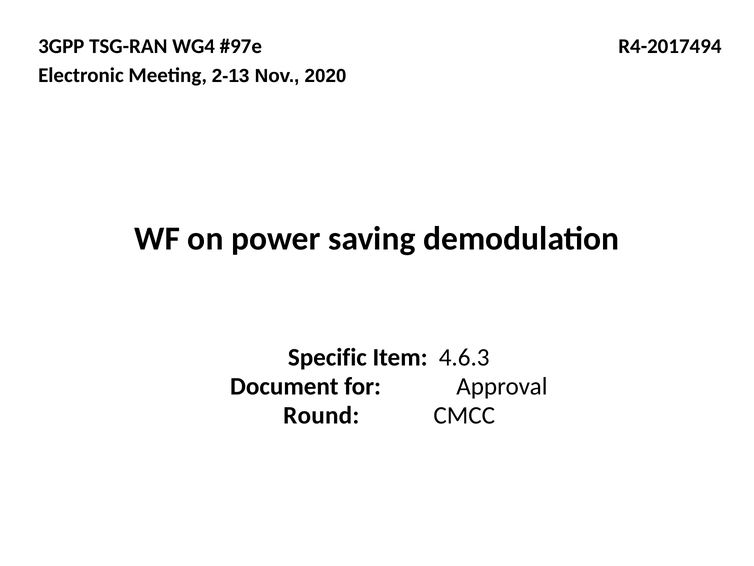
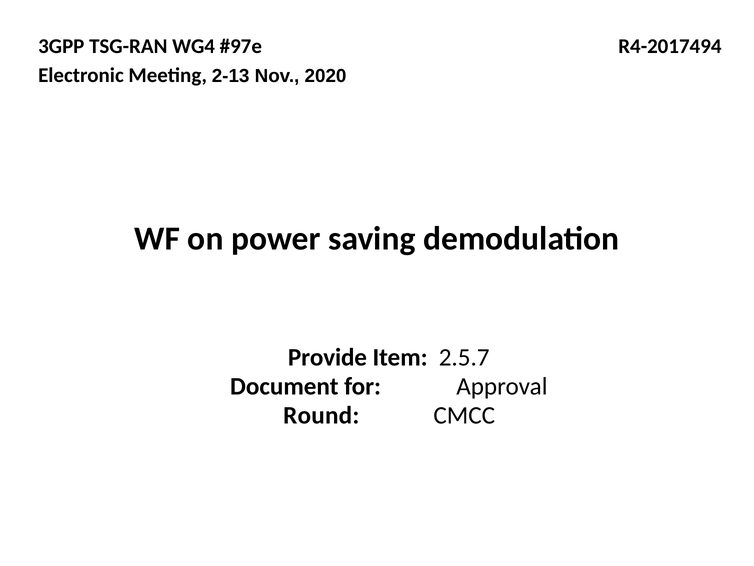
Specific: Specific -> Provide (327, 357)
4.6.3: 4.6.3 -> 2.5.7 (464, 357)
